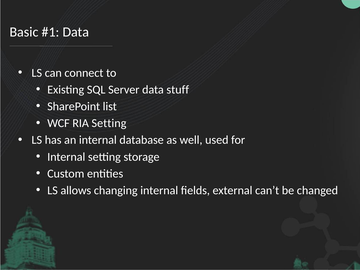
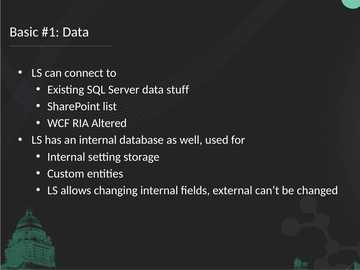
RIA Setting: Setting -> Altered (109, 123)
